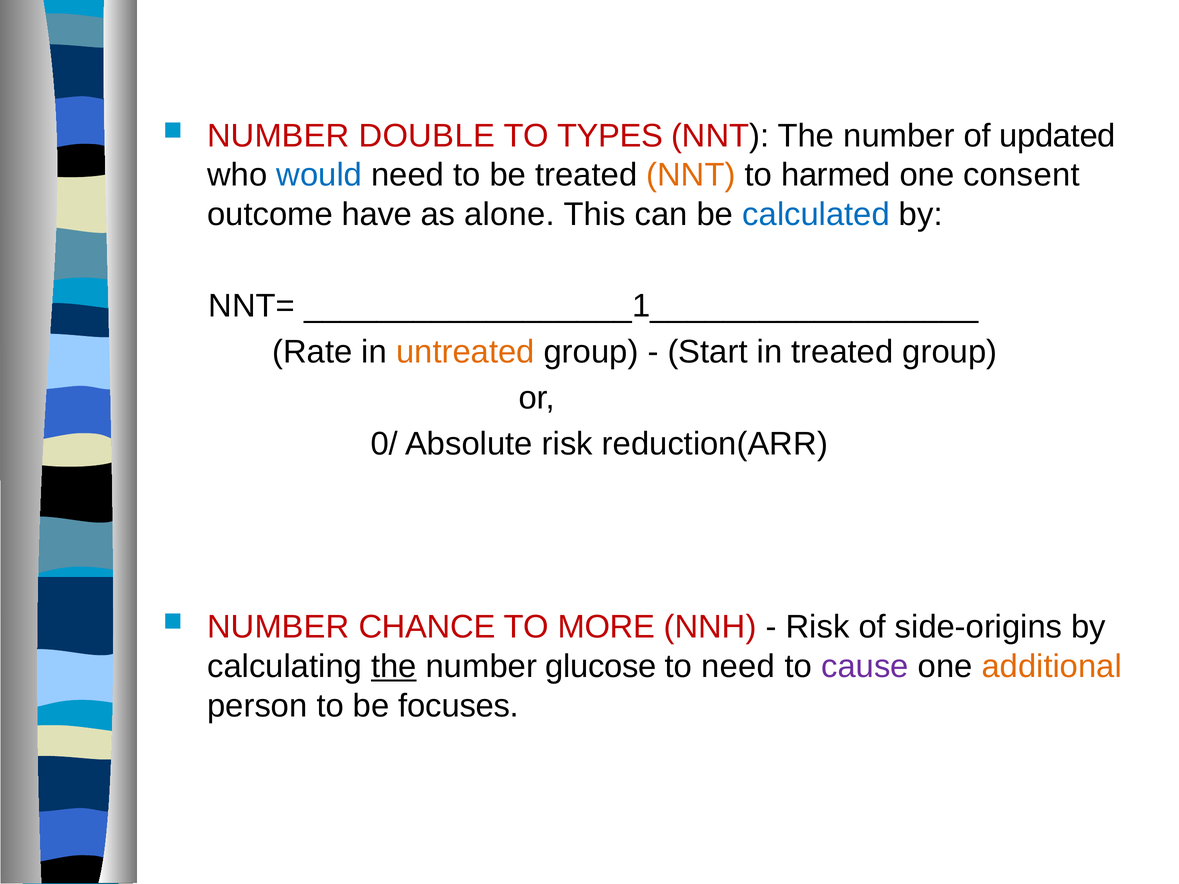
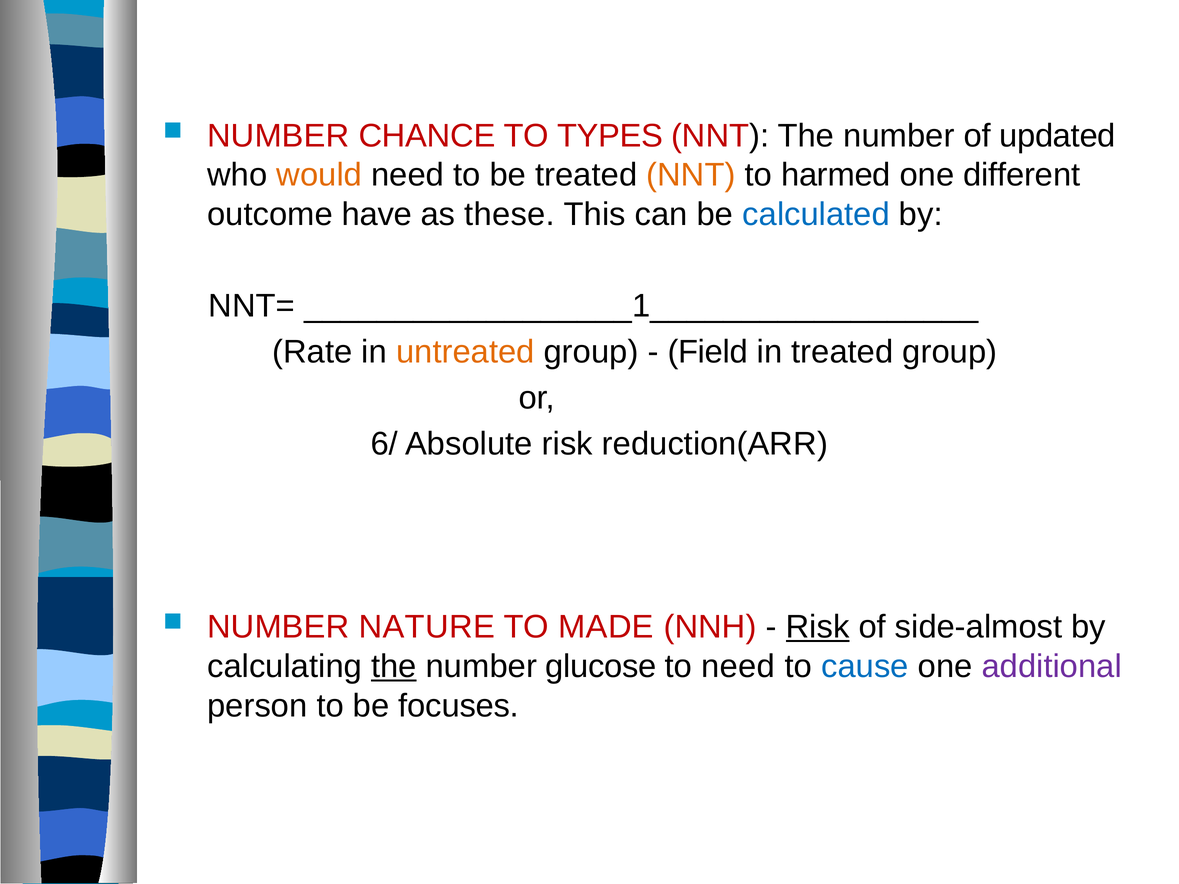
DOUBLE: DOUBLE -> CHANCE (427, 136)
would colour: blue -> orange (319, 175)
consent: consent -> different (1022, 175)
alone: alone -> these (510, 215)
Start: Start -> Field (708, 352)
0/: 0/ -> 6/ (384, 444)
CHANCE: CHANCE -> NATURE (427, 627)
MORE: MORE -> MADE (606, 627)
Risk underline: none -> present (818, 627)
side-origins: side-origins -> side-almost (979, 627)
cause colour: purple -> blue (865, 667)
additional colour: orange -> purple (1052, 667)
